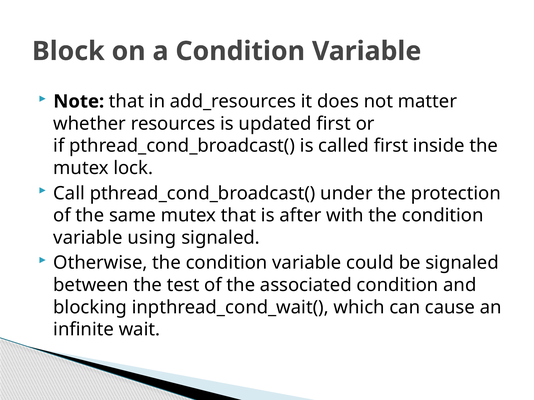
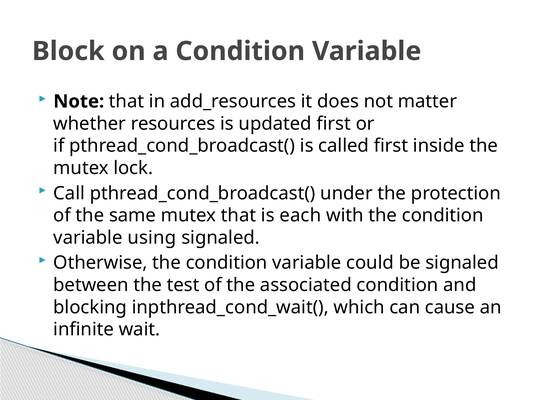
after: after -> each (300, 216)
